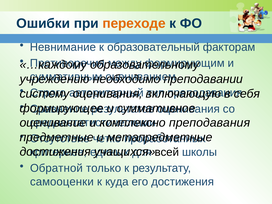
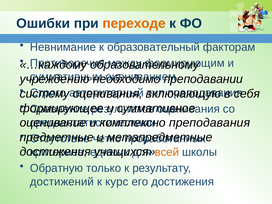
всей colour: black -> orange (167, 152)
Обратной: Обратной -> Обратную (56, 168)
самооценки: самооценки -> достижений (62, 182)
куда: куда -> курс (117, 182)
